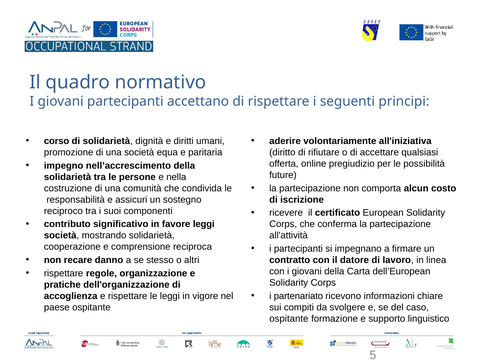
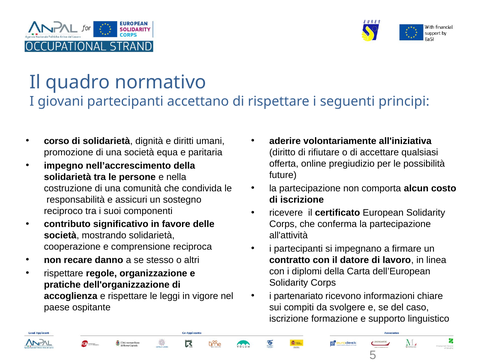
favore leggi: leggi -> delle (204, 224)
con i giovani: giovani -> diplomi (307, 271)
ospitante: ospitante -> iscrizione (289, 318)
